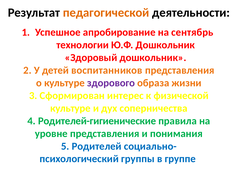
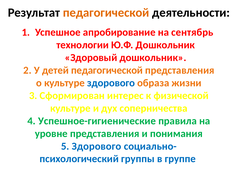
детей воспитанников: воспитанников -> педагогической (107, 70)
здорового colour: purple -> blue (111, 83)
Родителей-гигиенические: Родителей-гигиенические -> Успешное-гигиенические (97, 121)
5 Родителей: Родителей -> Здорового (97, 147)
